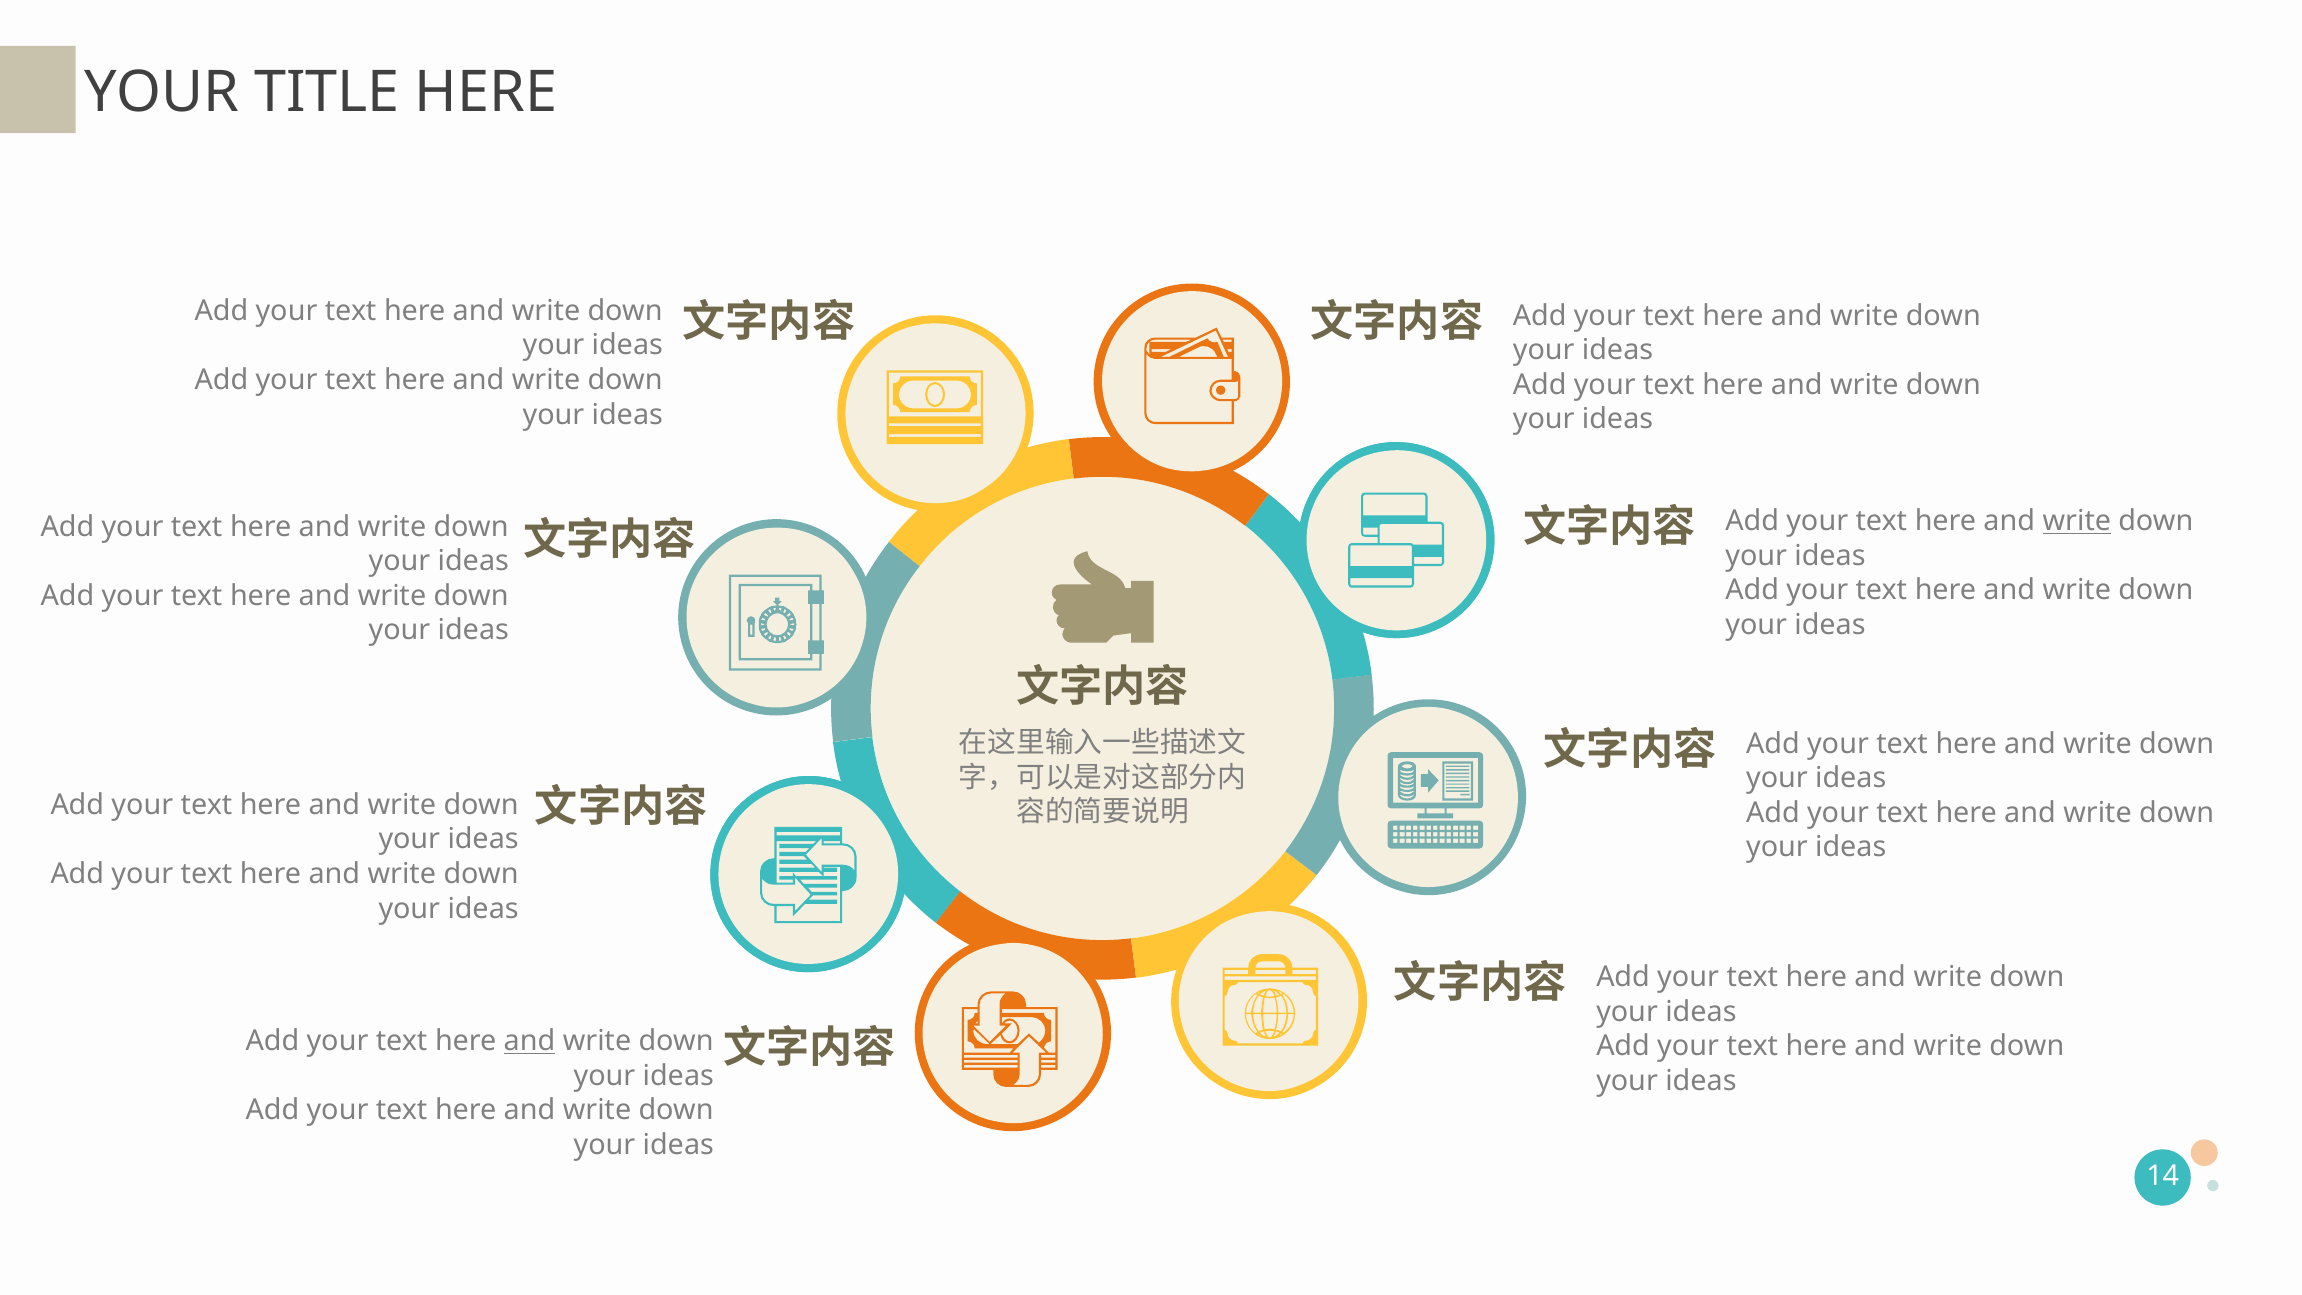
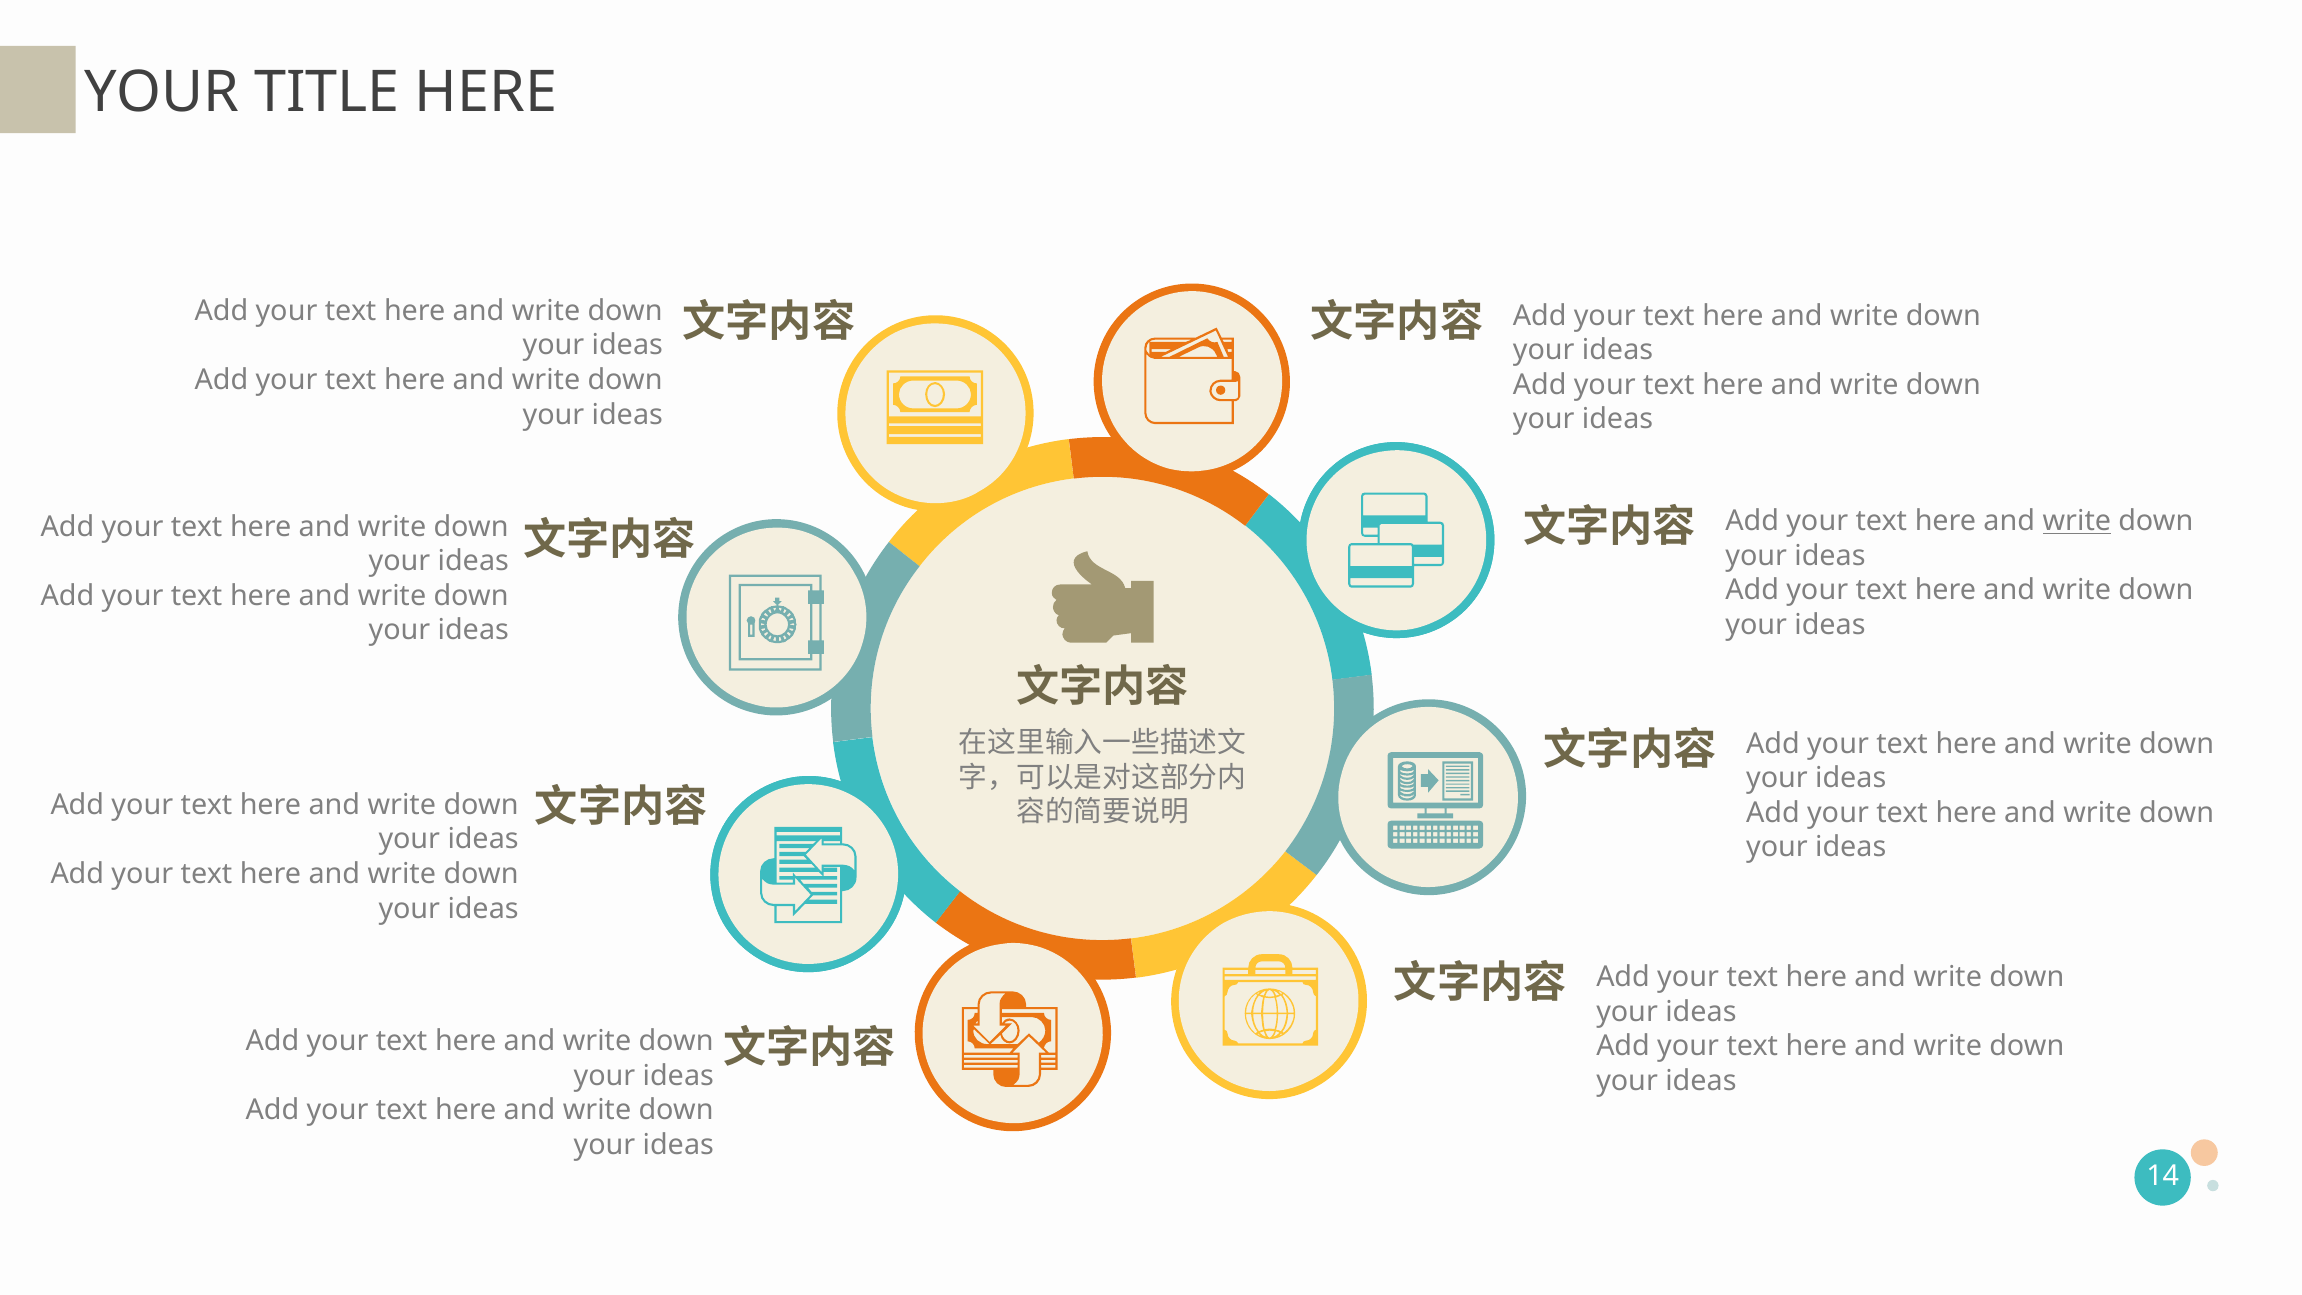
and underline: present -> none (529, 1041)
